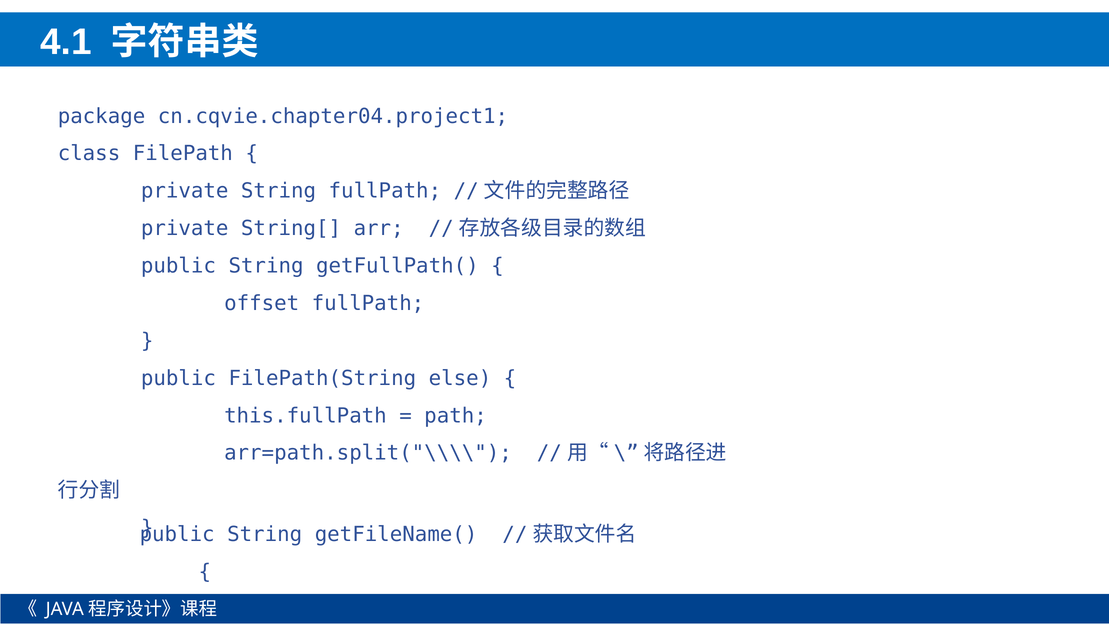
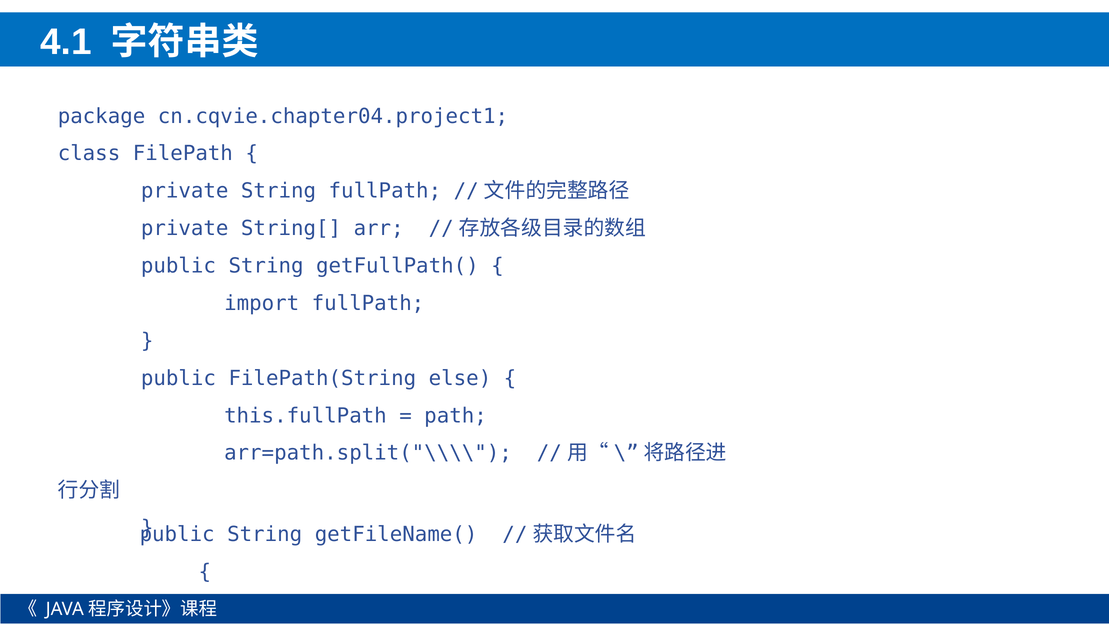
offset: offset -> import (262, 303)
